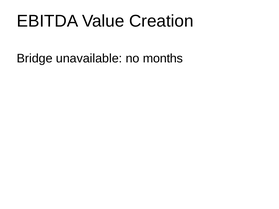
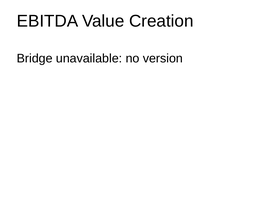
months: months -> version (163, 59)
